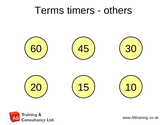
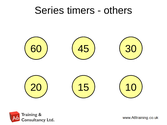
Terms: Terms -> Series (49, 11)
